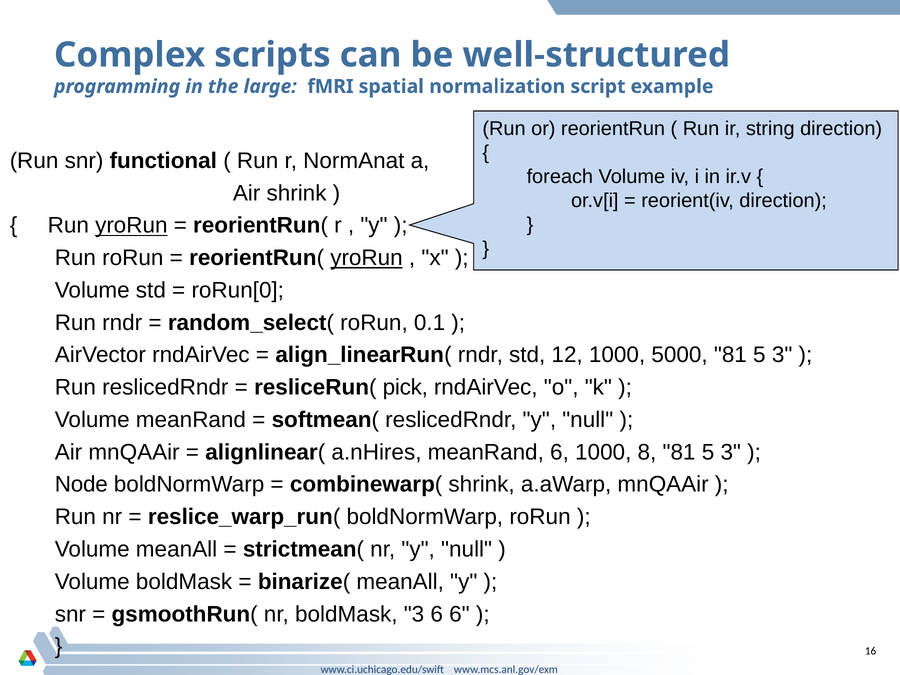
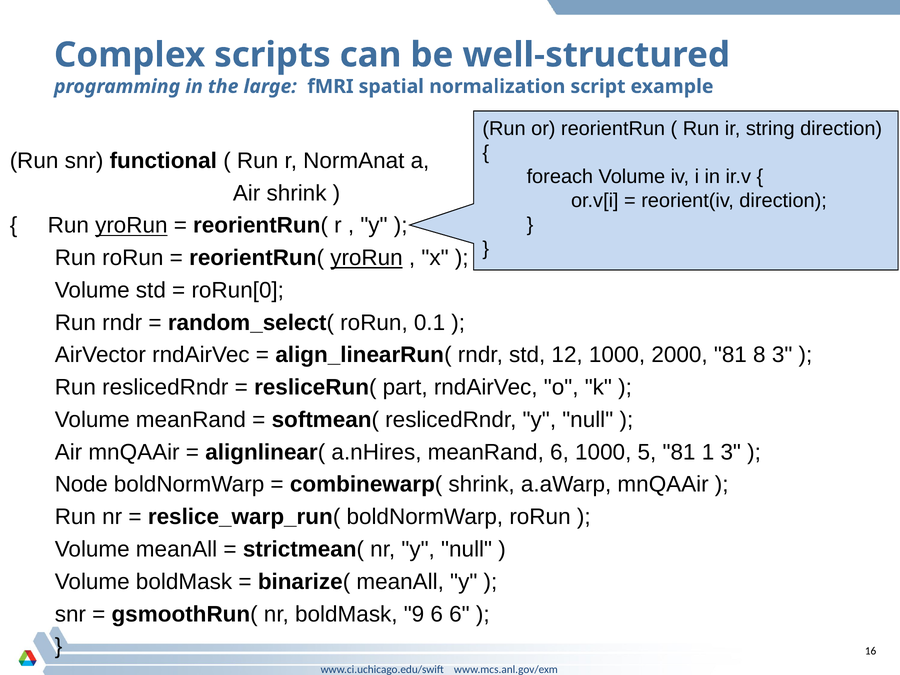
5000: 5000 -> 2000 (680, 355)
5: 5 -> 8 (759, 355)
pick: pick -> part (405, 387)
8: 8 -> 5 (647, 452)
5: 5 -> 1 (708, 452)
boldMask 3: 3 -> 9 (414, 614)
